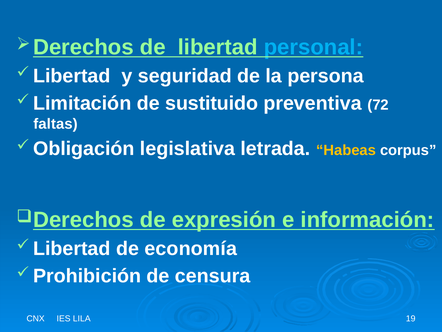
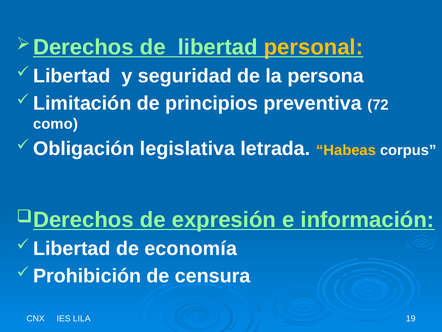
personal colour: light blue -> yellow (313, 47)
sustituido: sustituido -> principios (212, 103)
faltas: faltas -> como (56, 124)
